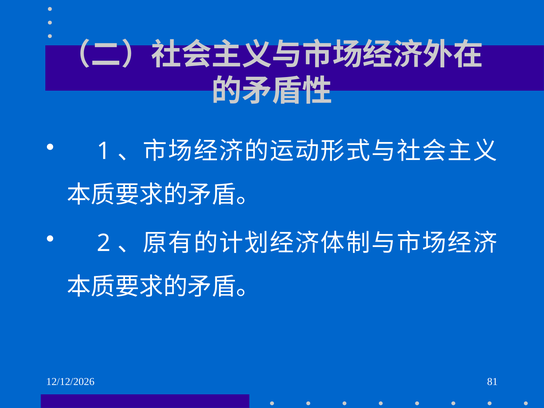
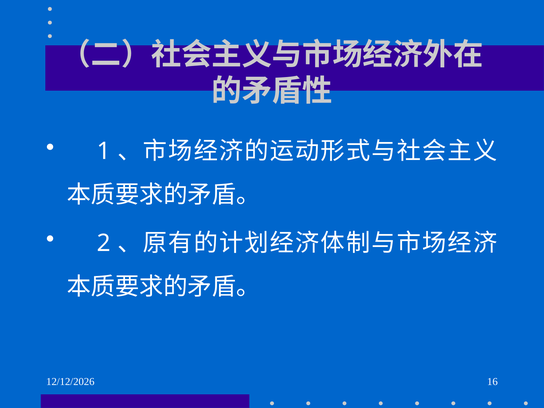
81: 81 -> 16 (492, 382)
